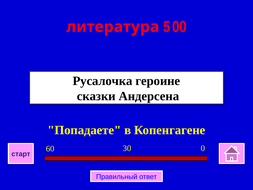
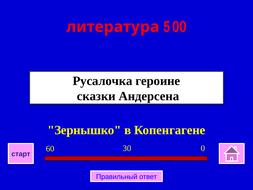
Попадаете: Попадаете -> Зернышко (84, 130)
